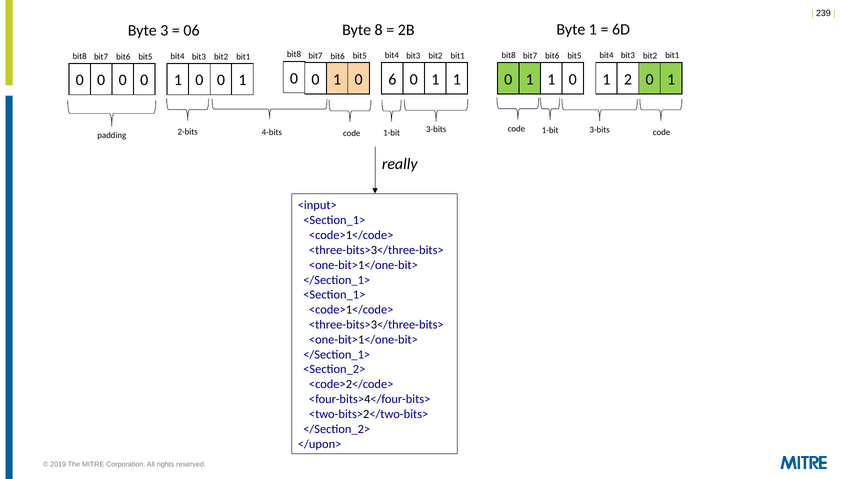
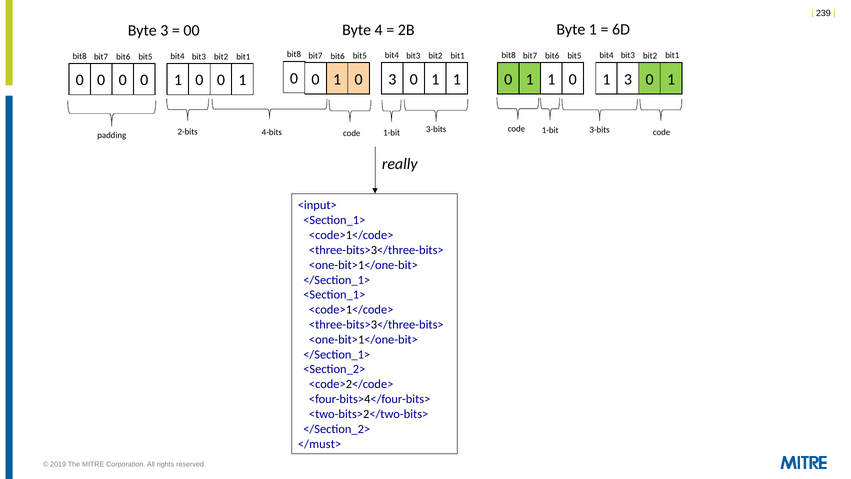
8: 8 -> 4 (379, 30)
06: 06 -> 00 (192, 31)
0 6: 6 -> 3 (392, 79)
1 2: 2 -> 3 (628, 79)
</upon>: </upon> -> </must> (320, 444)
